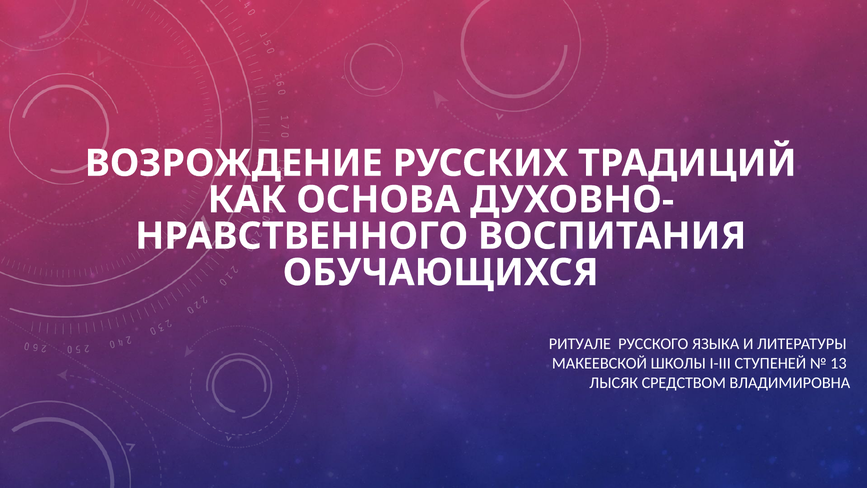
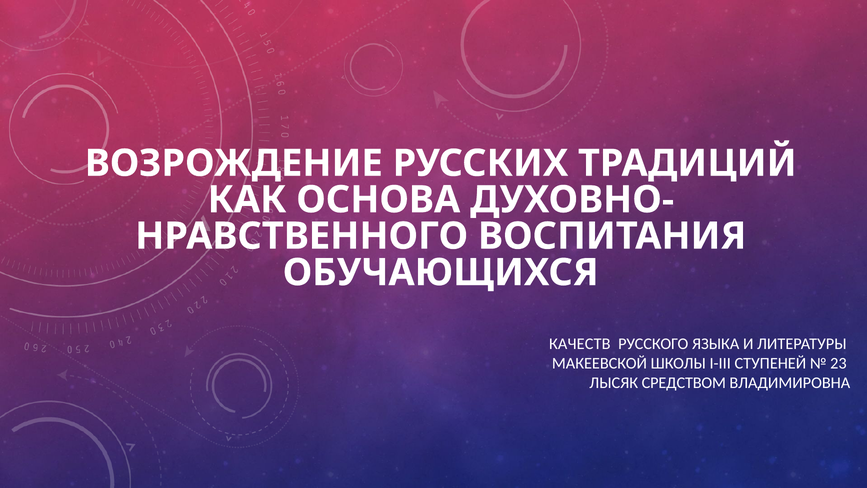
РИТУАЛЕ: РИТУАЛЕ -> КАЧЕСТВ (580, 344)
13: 13 -> 23 (838, 363)
